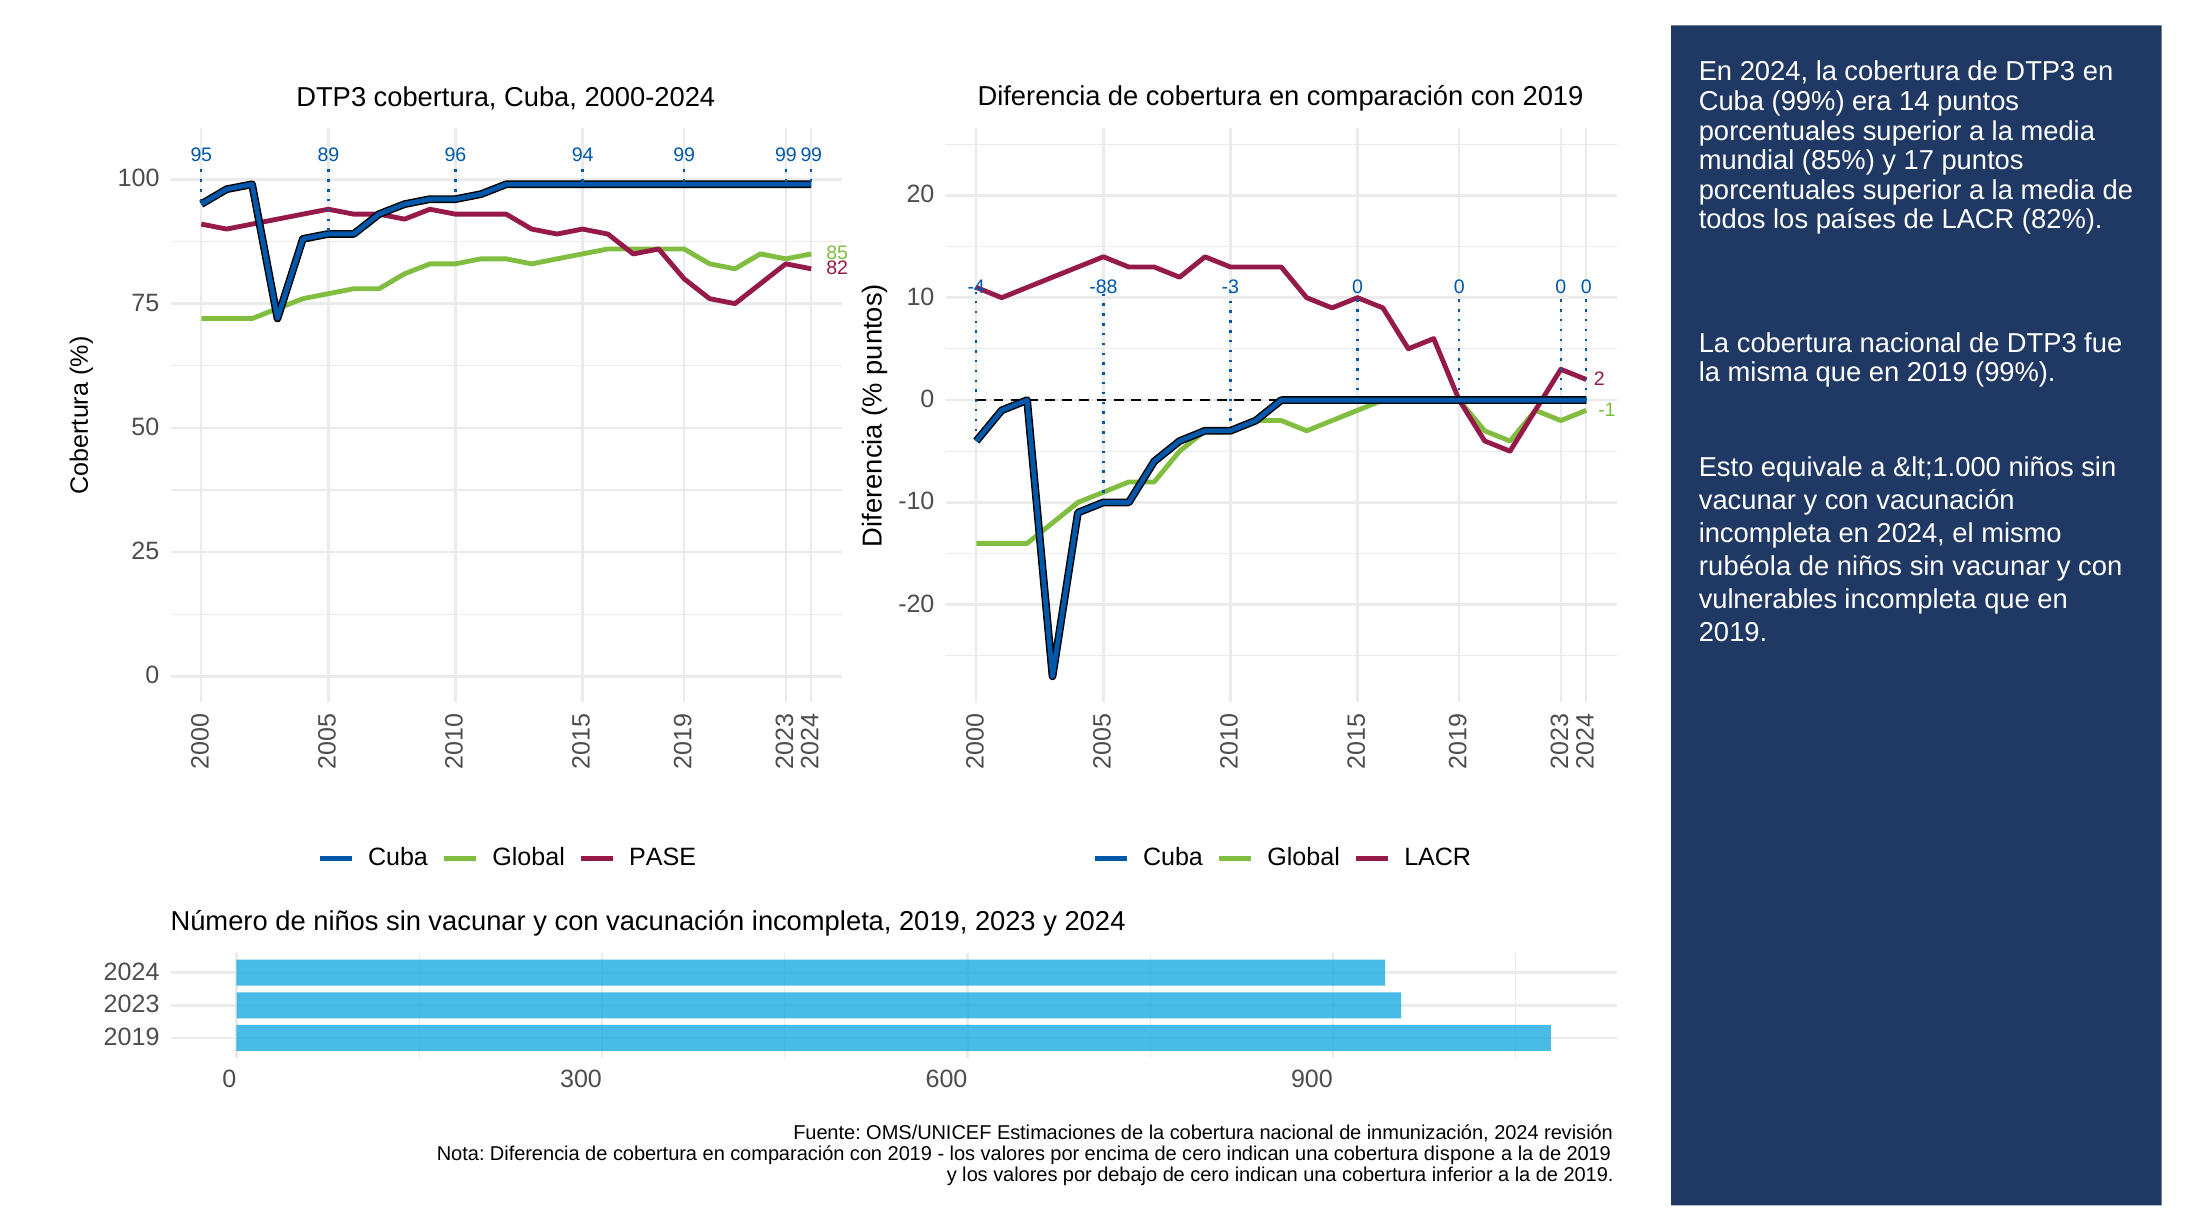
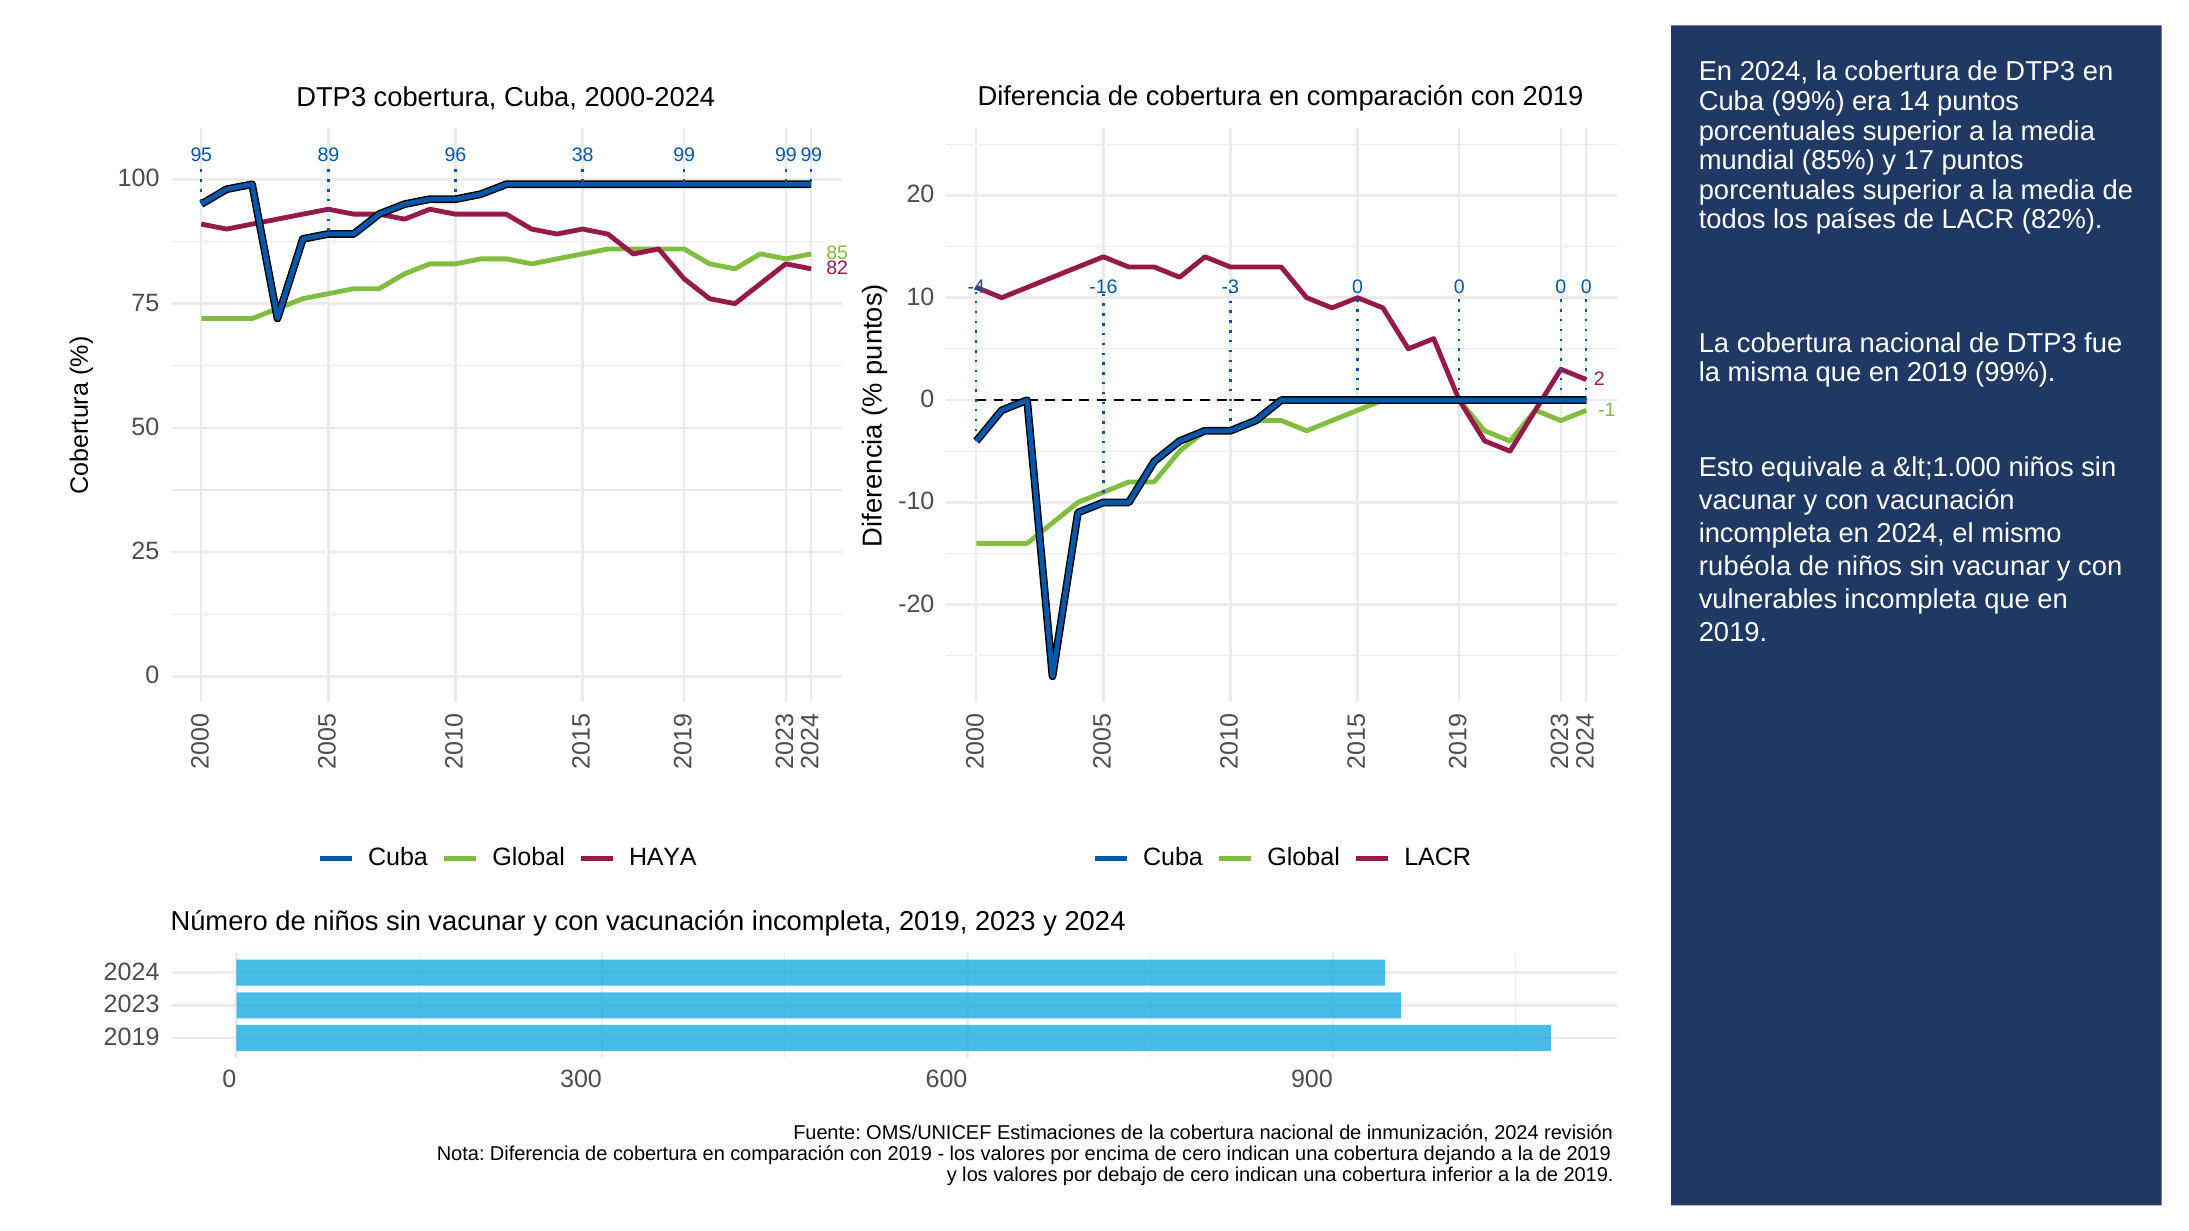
94: 94 -> 38 (583, 155)
-88: -88 -> -16 (1103, 287)
PASE: PASE -> HAYA (663, 857)
dispone: dispone -> dejando (1460, 1154)
